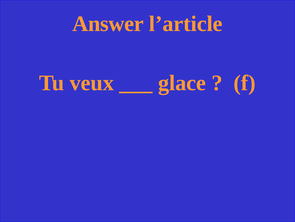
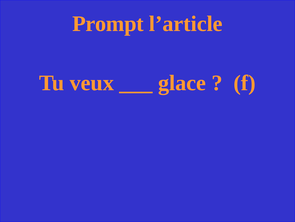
Answer: Answer -> Prompt (108, 24)
